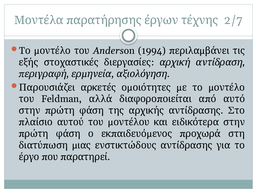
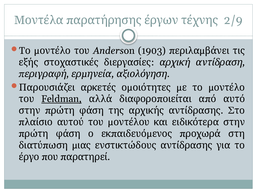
2/7: 2/7 -> 2/9 (233, 20)
1994: 1994 -> 1903 (152, 51)
Feldman underline: none -> present (61, 99)
